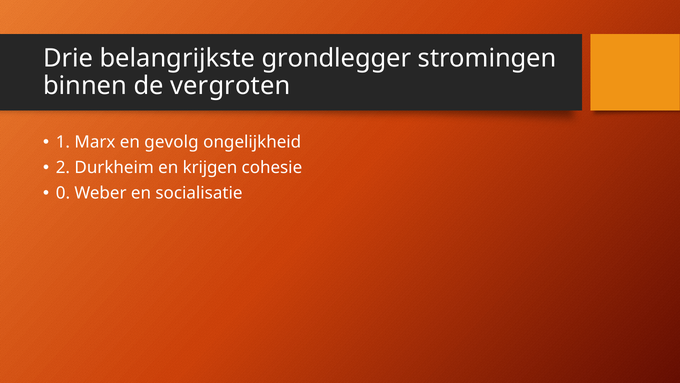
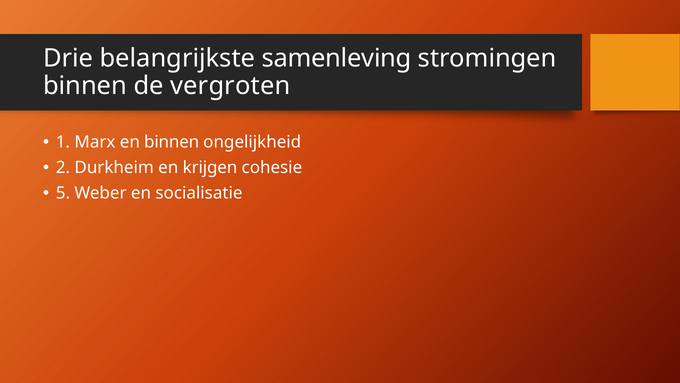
grondlegger: grondlegger -> samenleving (337, 58)
en gevolg: gevolg -> binnen (172, 142)
0: 0 -> 5 (63, 193)
